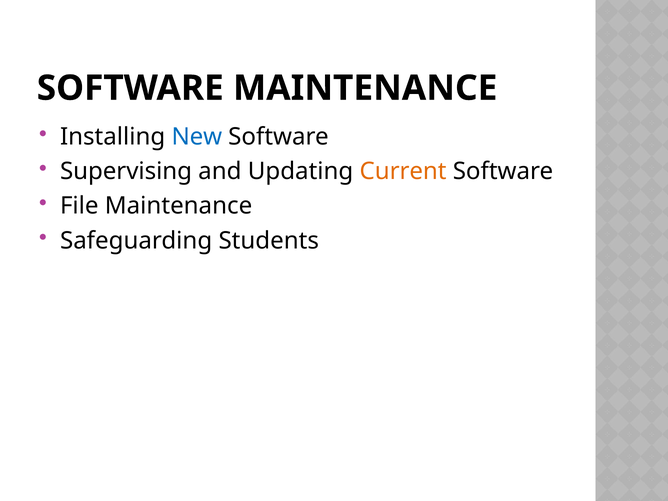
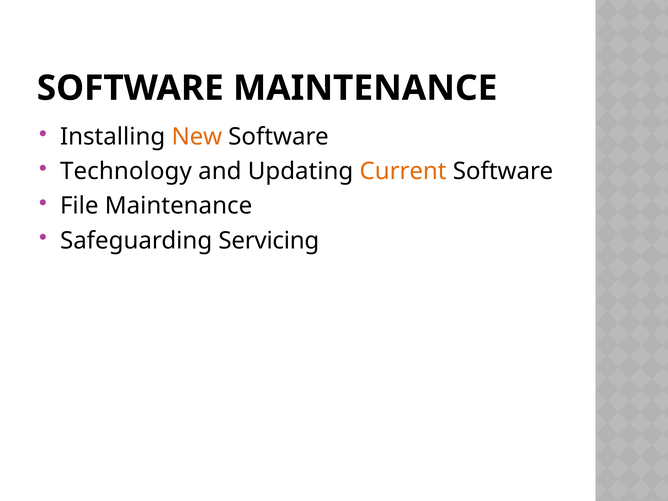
New colour: blue -> orange (197, 137)
Supervising: Supervising -> Technology (126, 172)
Students: Students -> Servicing (269, 241)
